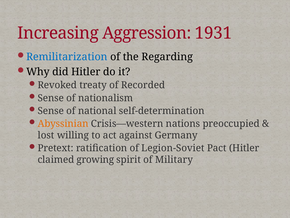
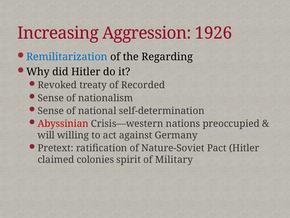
1931: 1931 -> 1926 (213, 33)
Abyssinian colour: orange -> red (63, 123)
lost: lost -> will (46, 135)
Legion-Soviet: Legion-Soviet -> Nature-Soviet (173, 148)
growing: growing -> colonies (95, 159)
